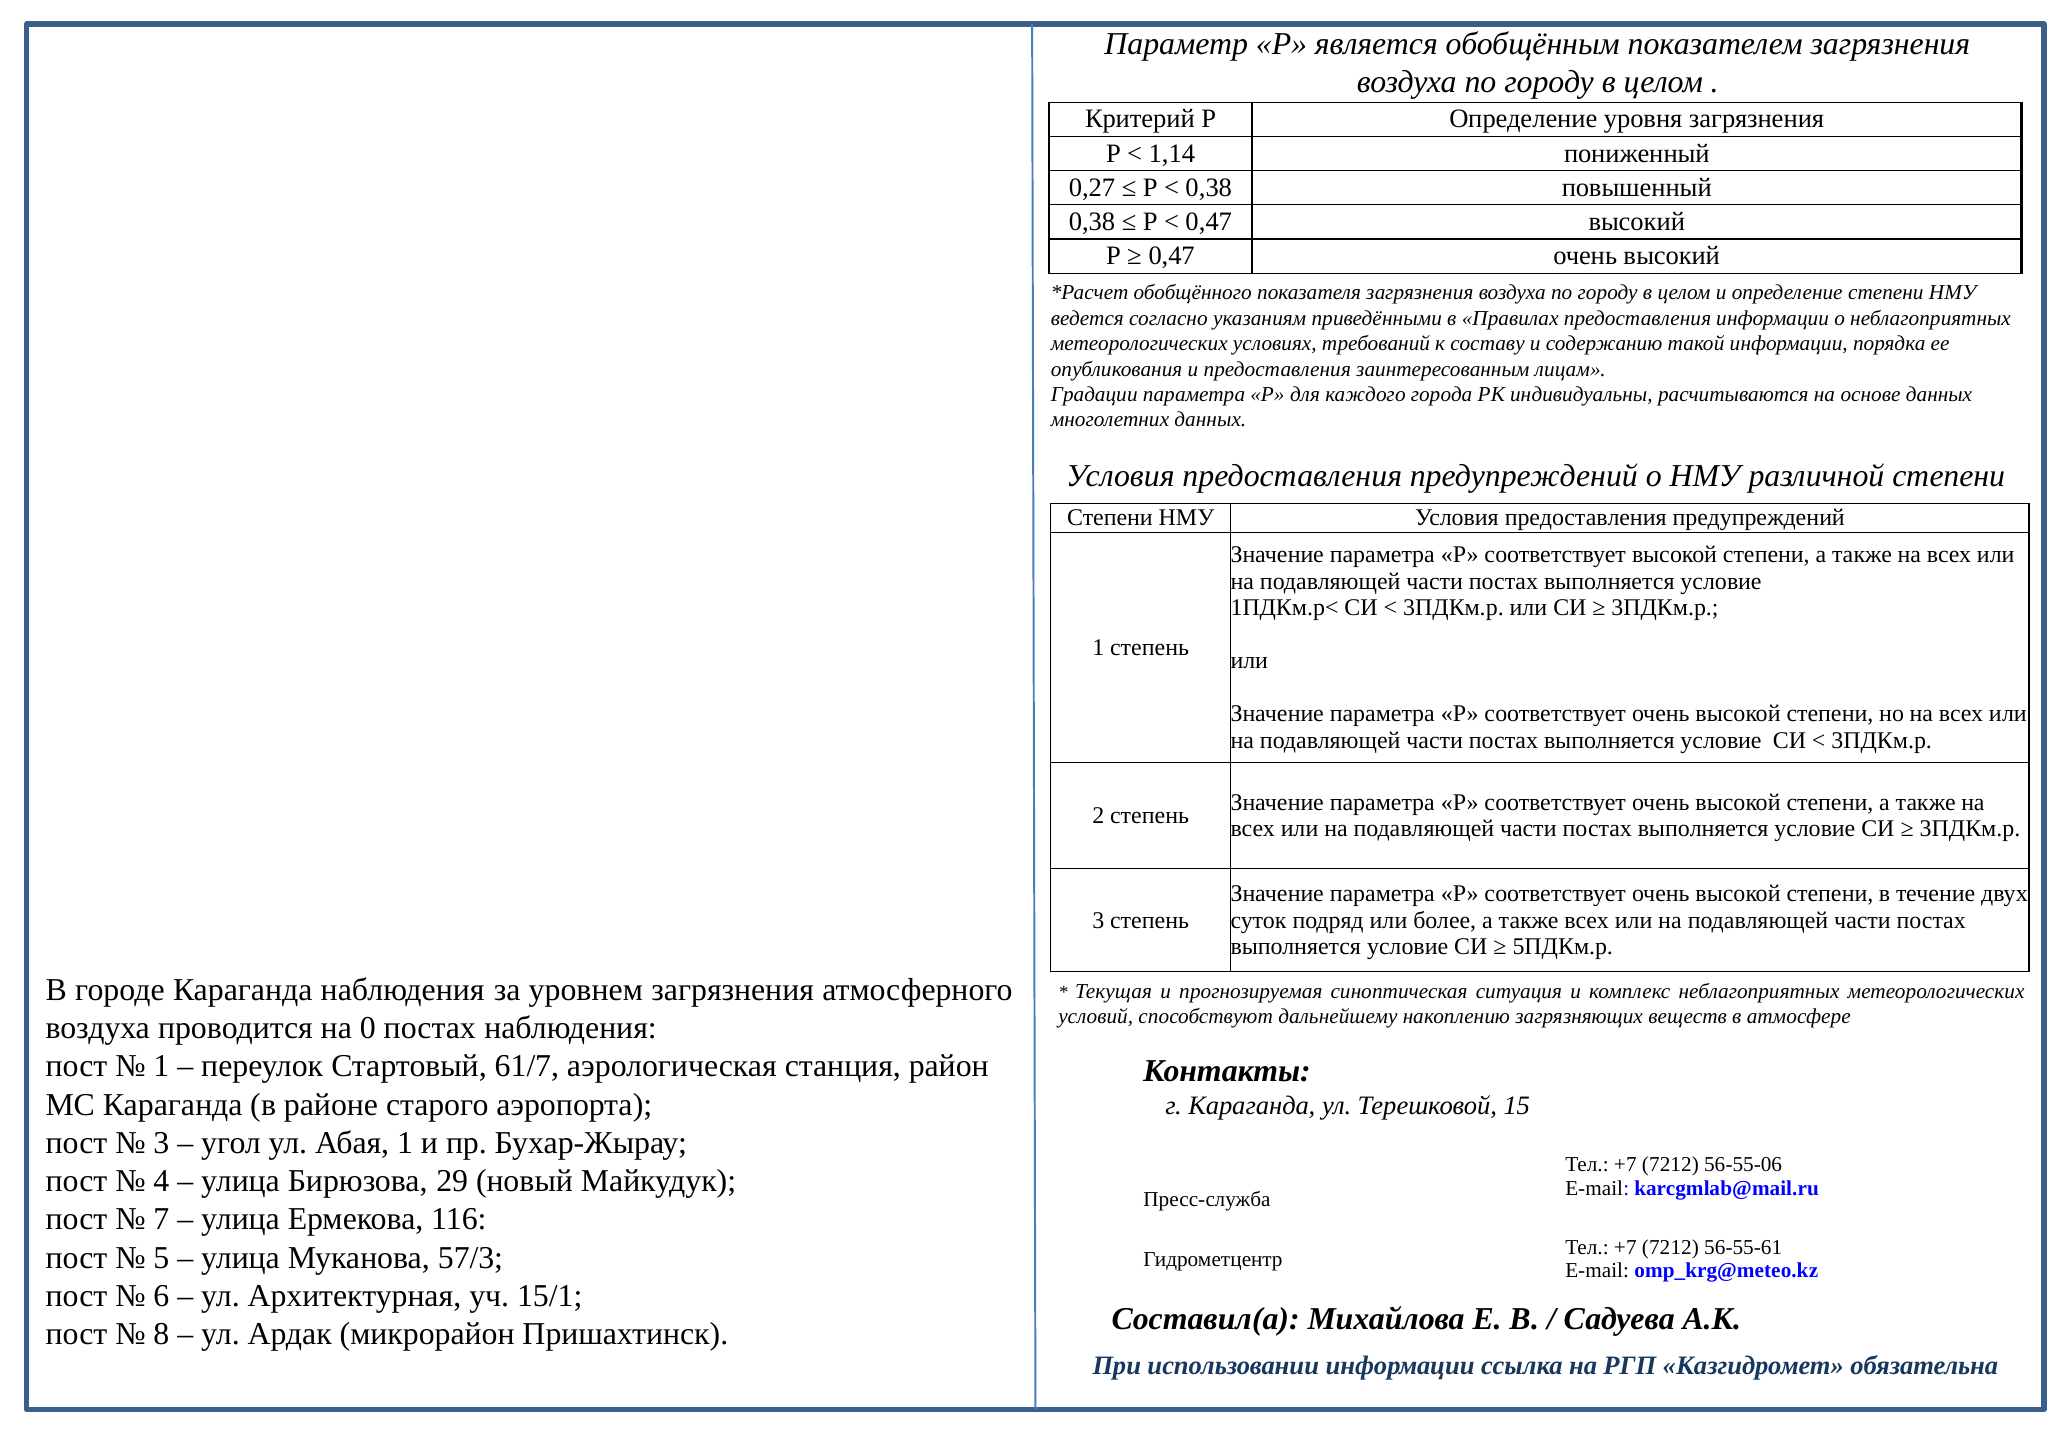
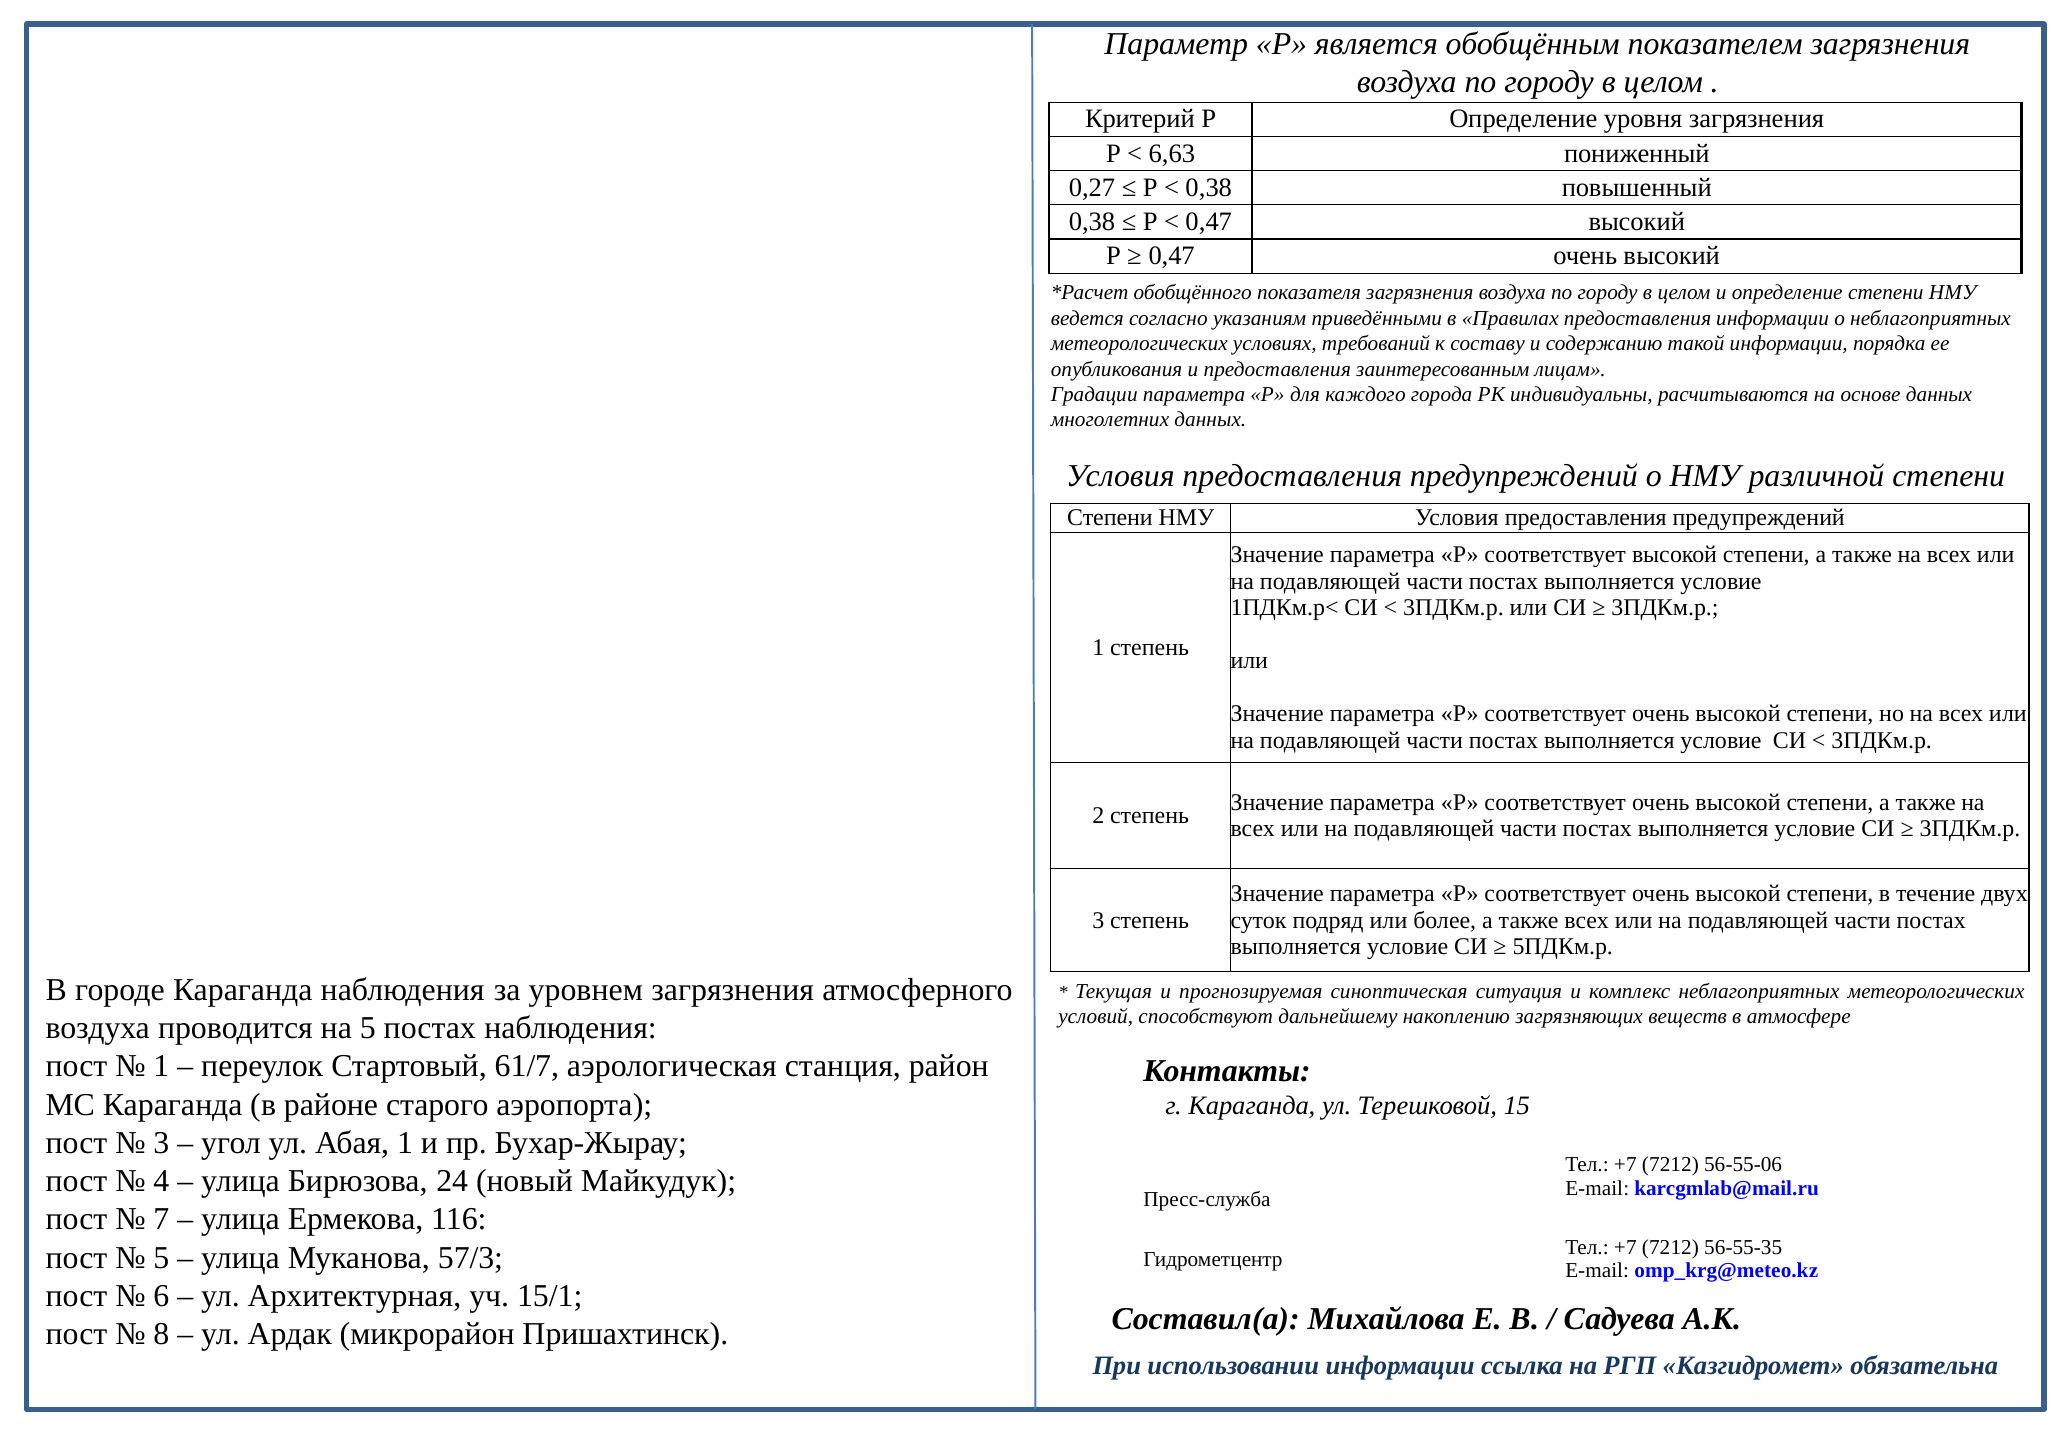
1,14: 1,14 -> 6,63 (1172, 153)
на 0: 0 -> 5 (368, 1028)
29: 29 -> 24 (452, 1181)
56-55-61: 56-55-61 -> 56-55-35 (1743, 1247)
